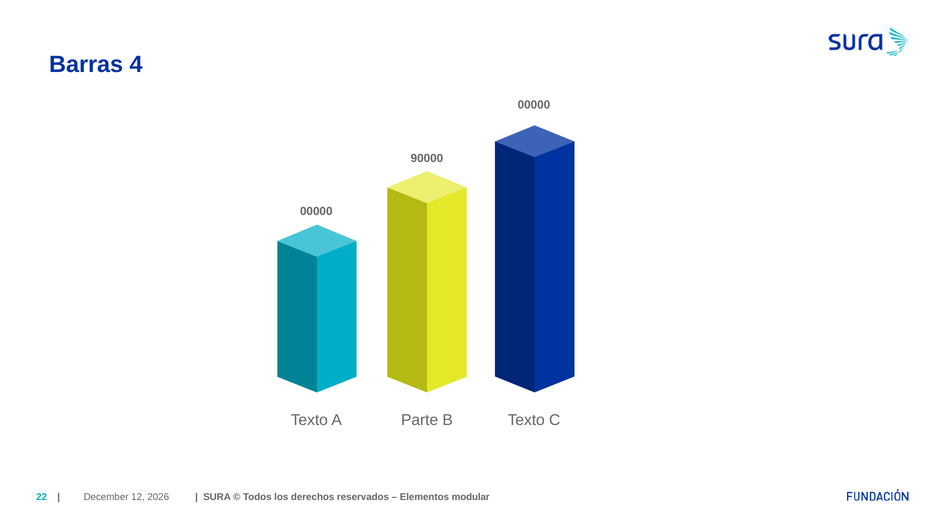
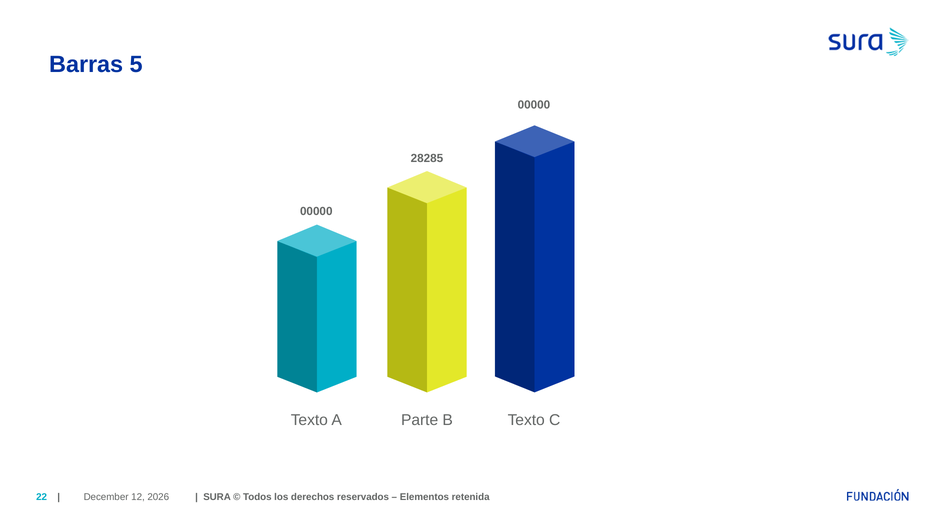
4: 4 -> 5 (136, 64)
90000: 90000 -> 28285 (427, 158)
modular: modular -> retenida (471, 497)
